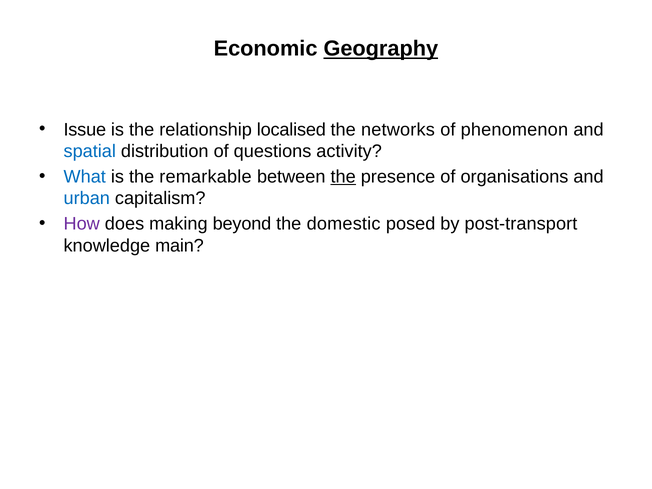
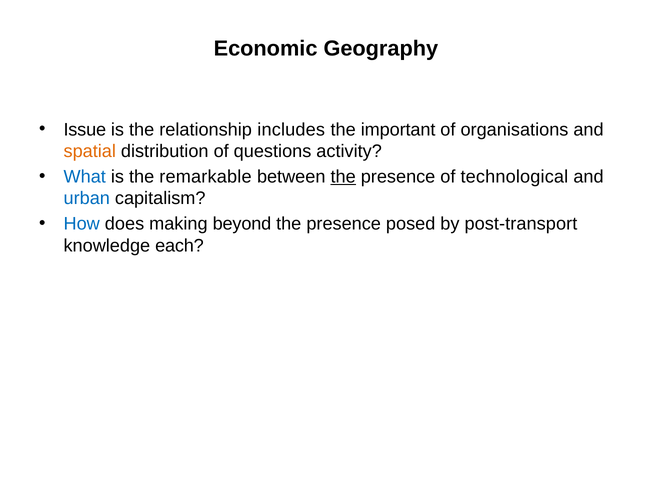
Geography underline: present -> none (381, 49)
localised: localised -> includes (291, 130)
networks: networks -> important (398, 130)
phenomenon: phenomenon -> organisations (514, 130)
spatial colour: blue -> orange (90, 151)
organisations: organisations -> technological (514, 177)
How colour: purple -> blue (82, 224)
domestic: domestic -> presence (344, 224)
main: main -> each (179, 246)
